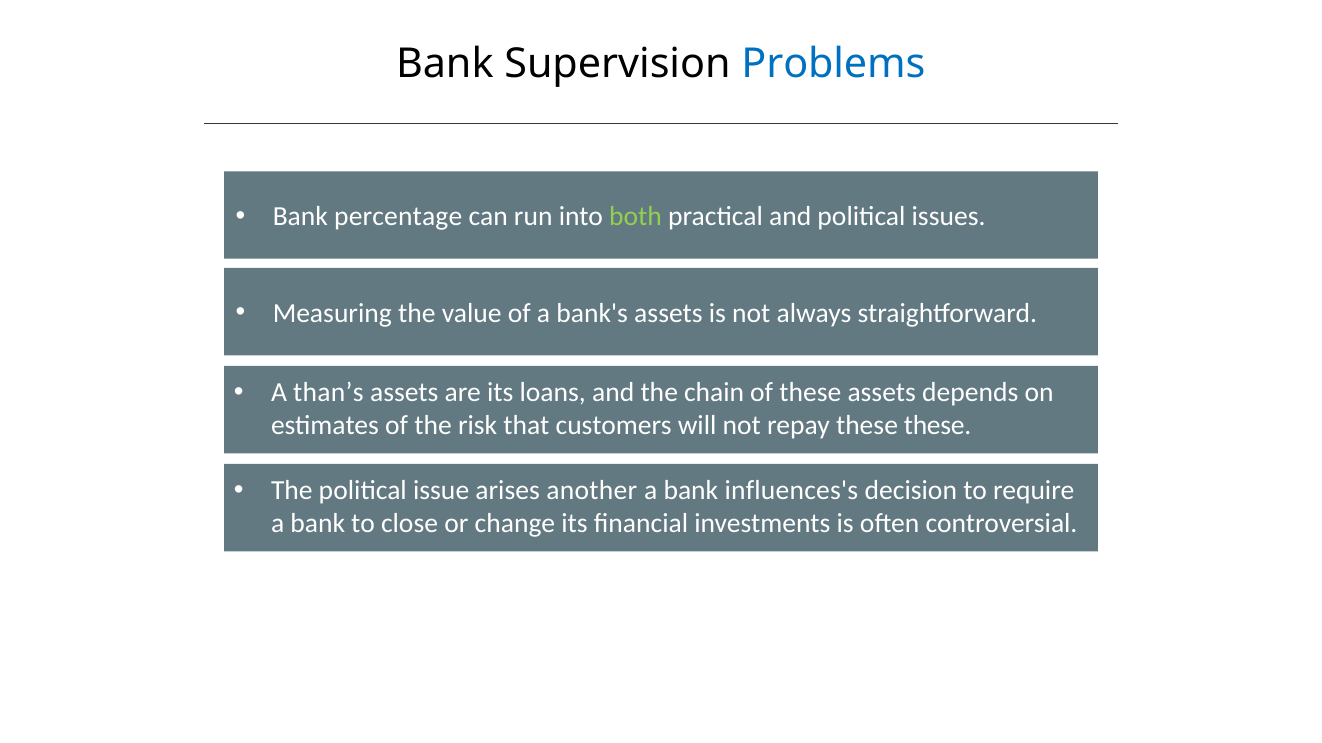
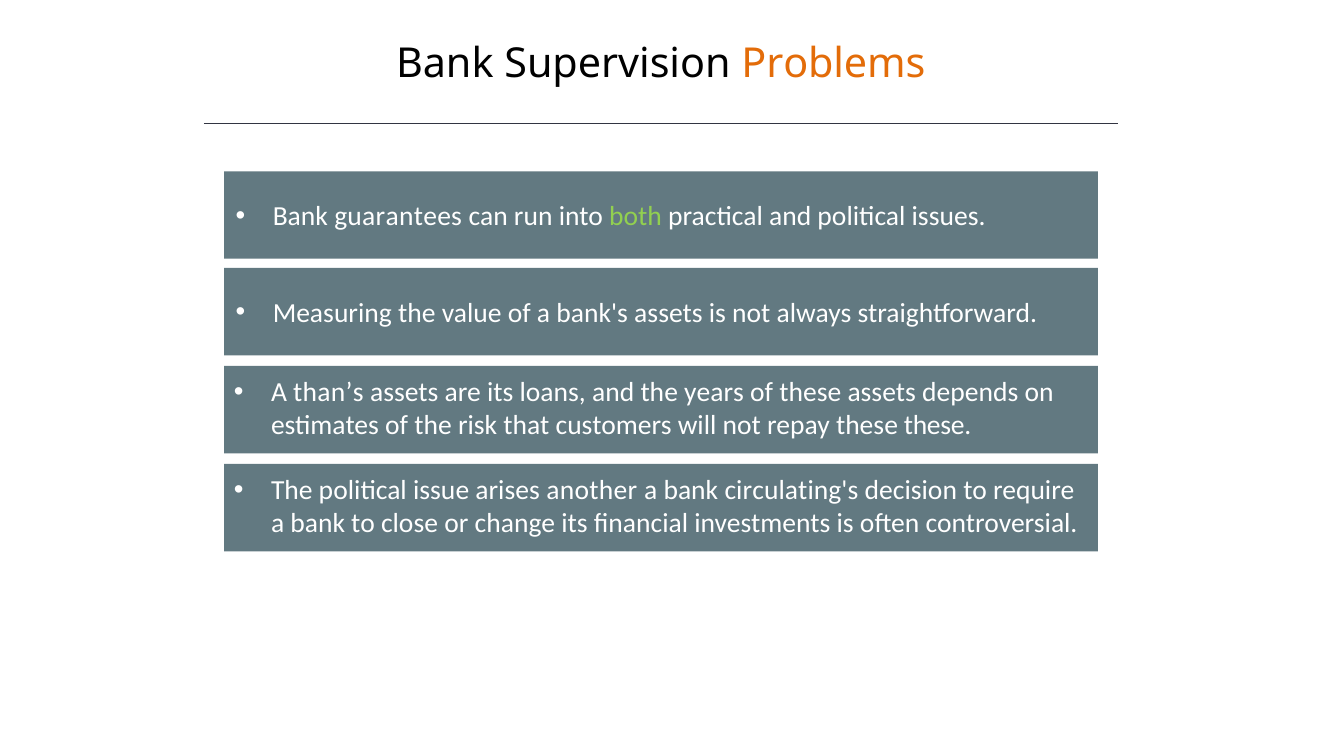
Problems colour: blue -> orange (833, 64)
percentage: percentage -> guarantees (398, 217)
chain: chain -> years (714, 393)
influences's: influences's -> circulating's (791, 491)
